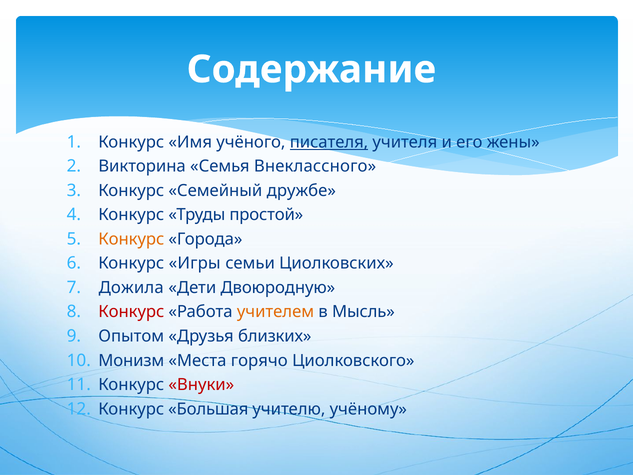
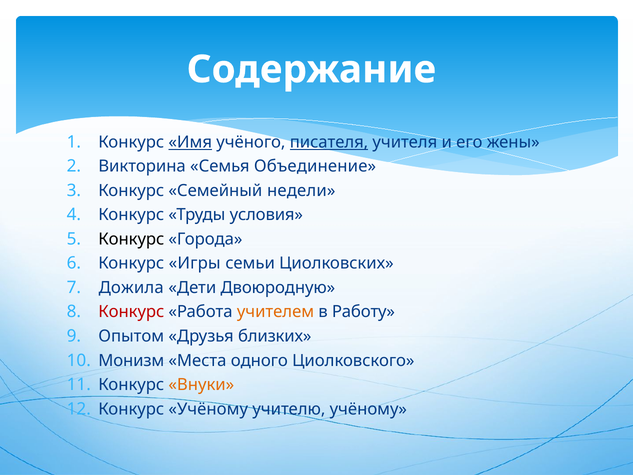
Имя underline: none -> present (190, 142)
Внеклассного: Внеклассного -> Объединение (315, 166)
дружбе: дружбе -> недели (301, 191)
простой: простой -> условия (266, 215)
Конкурс colour: orange -> black (131, 239)
Мысль: Мысль -> Работу (363, 312)
горячо: горячо -> одного (259, 360)
Внуки colour: red -> orange (201, 385)
Конкурс Большая: Большая -> Учёному (208, 409)
